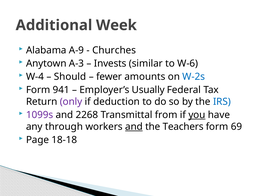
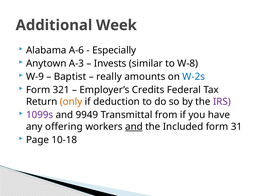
A-9: A-9 -> A-6 (76, 50)
Churches: Churches -> Especially (114, 50)
W-6: W-6 -> W-8 (188, 63)
W-4: W-4 -> W-9 (35, 77)
Should: Should -> Baptist (70, 77)
fewer: fewer -> really (109, 77)
941: 941 -> 321 (61, 90)
Usually: Usually -> Credits (148, 90)
only colour: purple -> orange (71, 101)
IRS colour: blue -> purple (222, 101)
2268: 2268 -> 9949 (87, 115)
you underline: present -> none (197, 115)
through: through -> offering (64, 126)
Teachers: Teachers -> Included (183, 126)
69: 69 -> 31 (236, 126)
18-18: 18-18 -> 10-18 (64, 140)
